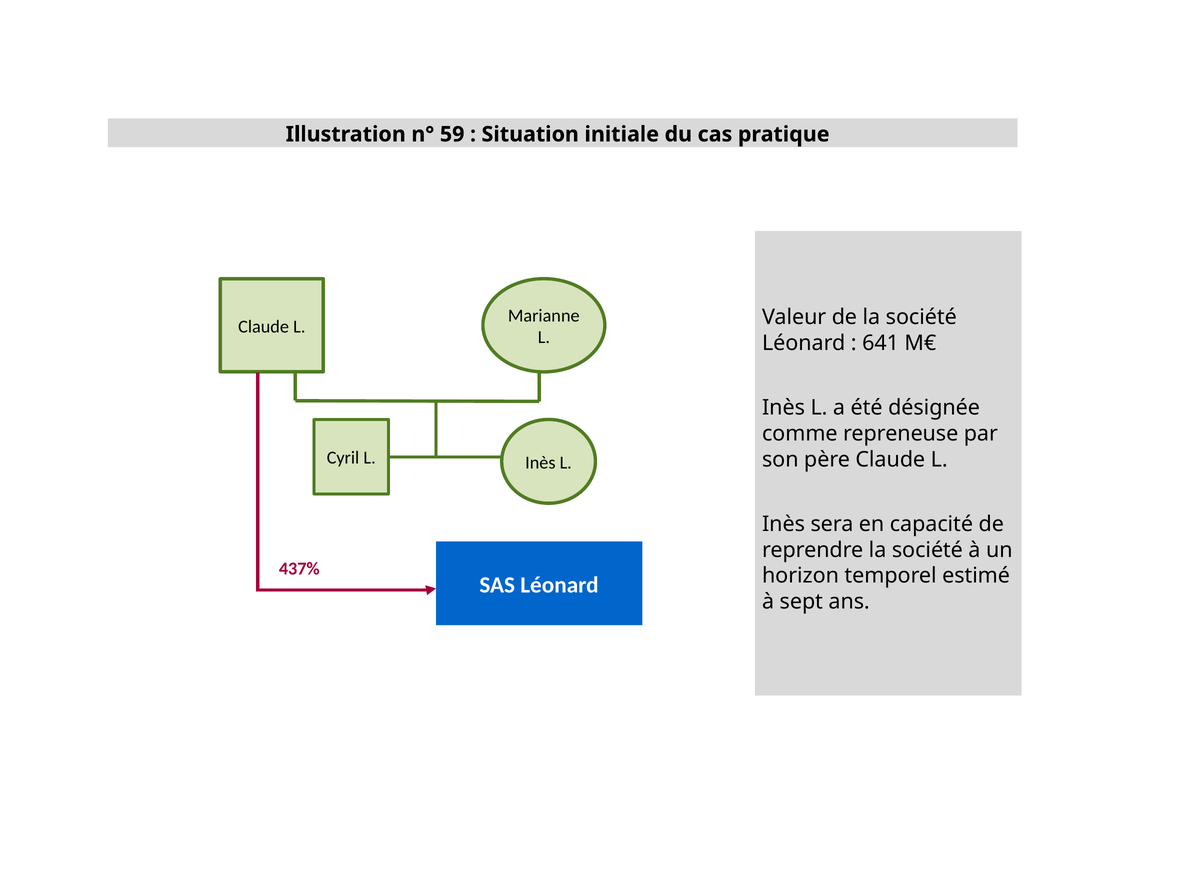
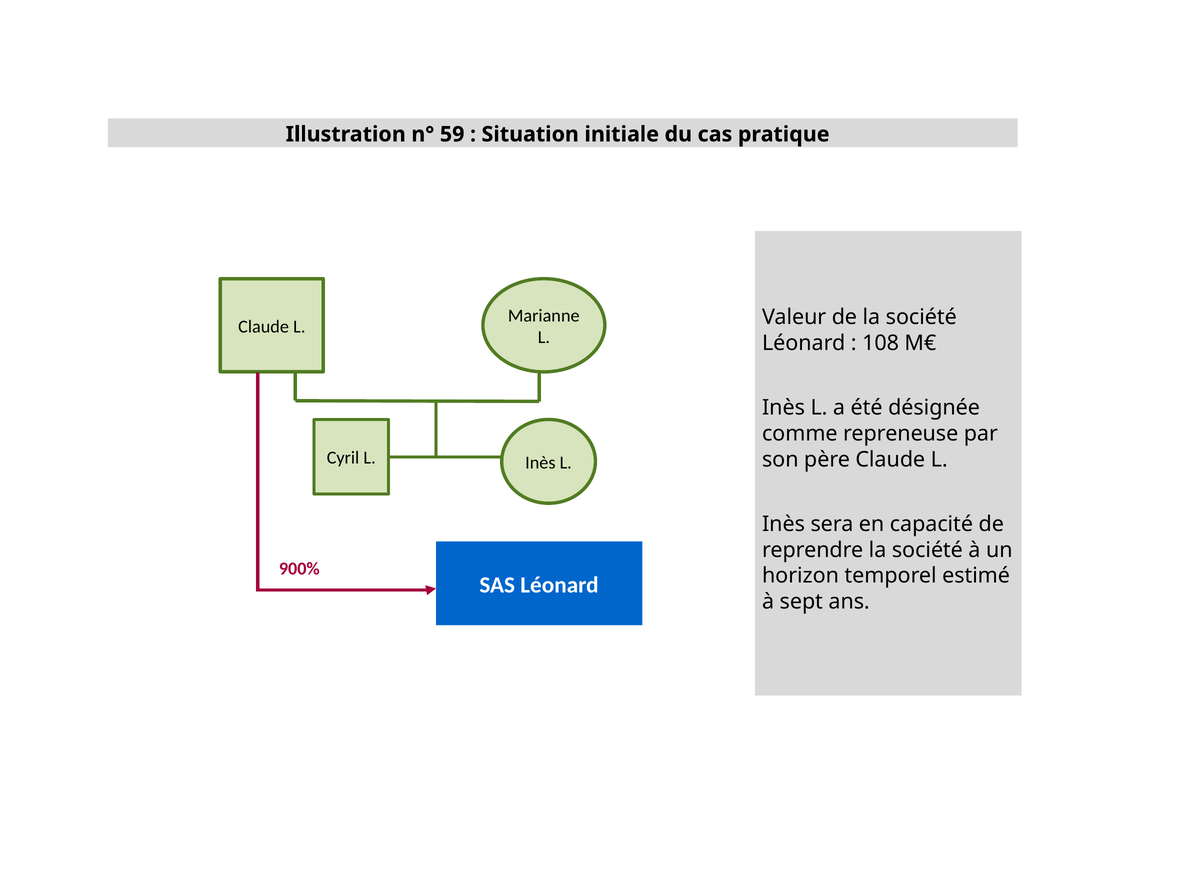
641: 641 -> 108 (881, 343)
437%: 437% -> 900% (299, 568)
